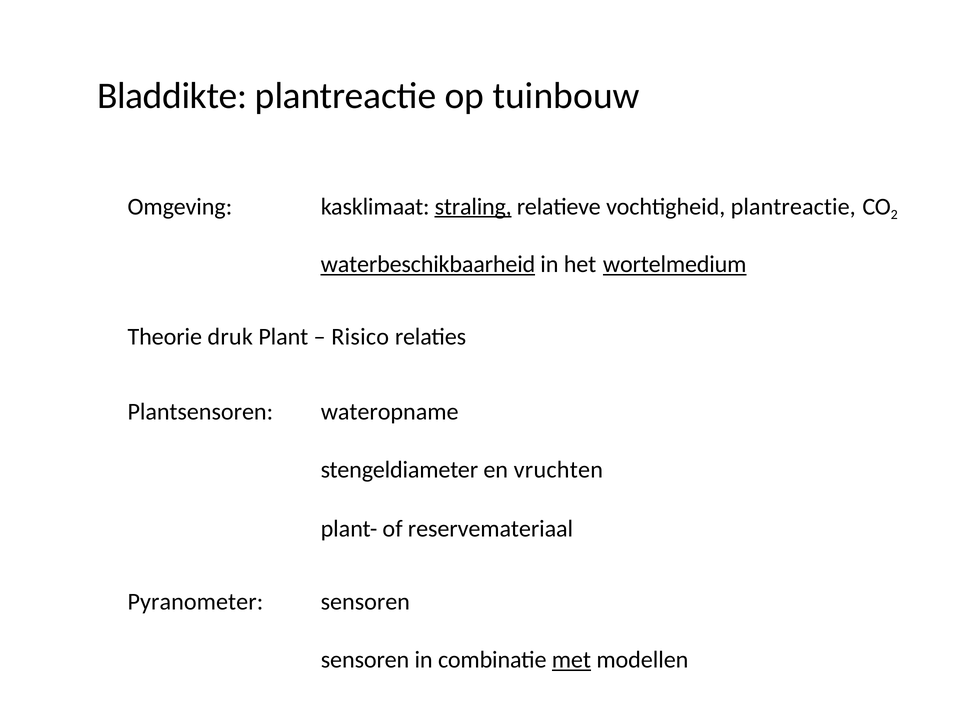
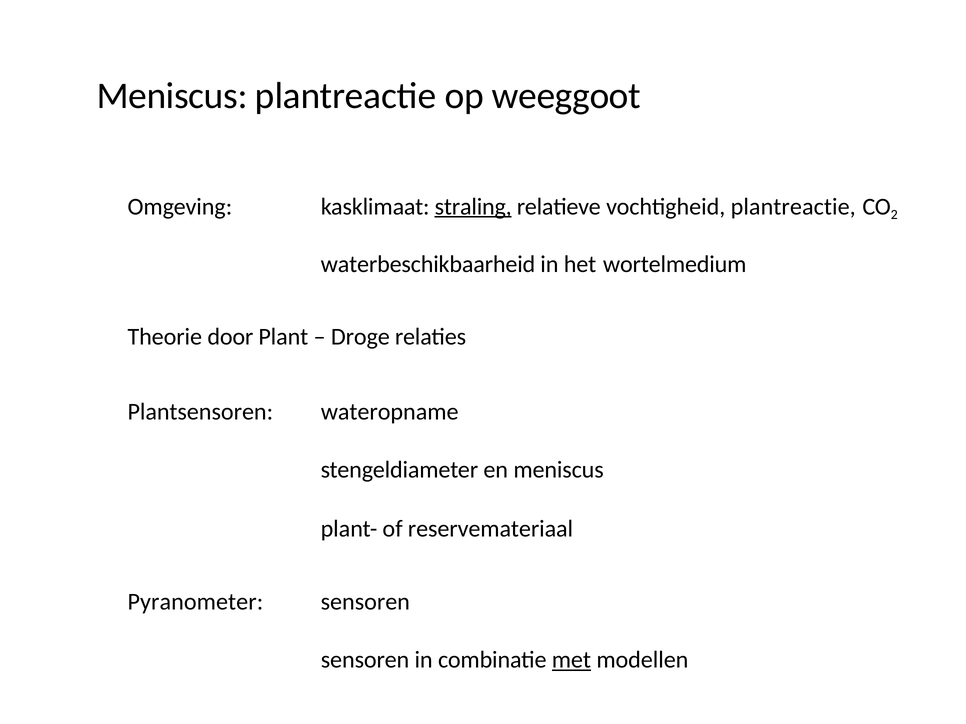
Bladdikte: Bladdikte -> Meniscus (172, 96)
tuinbouw: tuinbouw -> weeggoot (566, 96)
waterbeschikbaarheid underline: present -> none (428, 265)
wortelmedium underline: present -> none (675, 265)
druk: druk -> door (230, 337)
Risico: Risico -> Droge (360, 337)
en vruchten: vruchten -> meniscus (559, 470)
